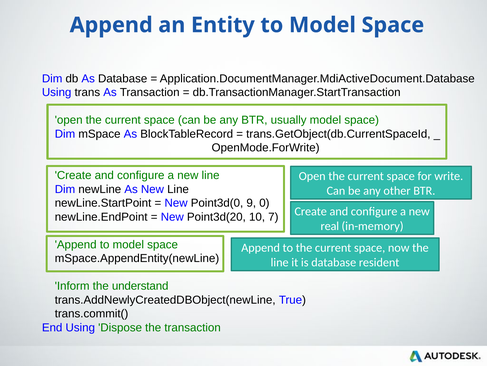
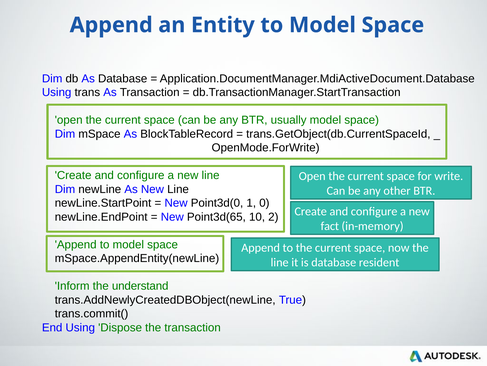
9: 9 -> 1 (251, 203)
Point3d(20: Point3d(20 -> Point3d(65 (216, 216)
7: 7 -> 2 (273, 216)
real: real -> fact (330, 226)
